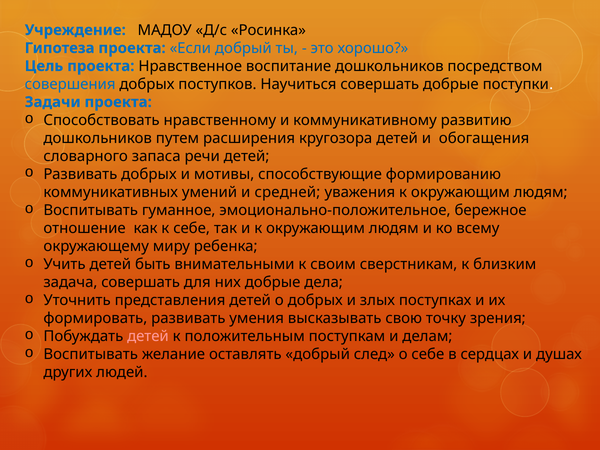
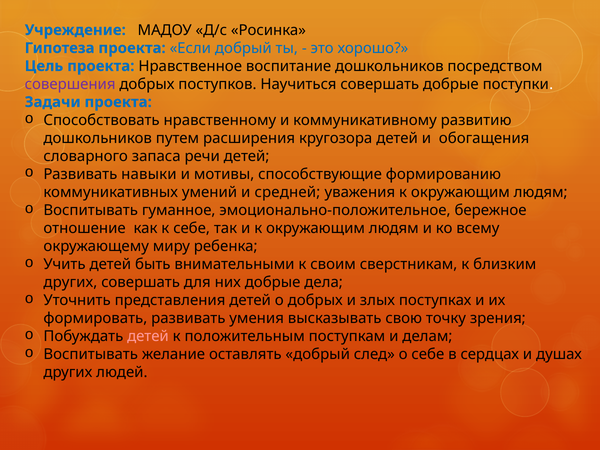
совершения colour: blue -> purple (70, 84)
Развивать добрых: добрых -> навыки (149, 174)
задача: задача -> других (70, 282)
